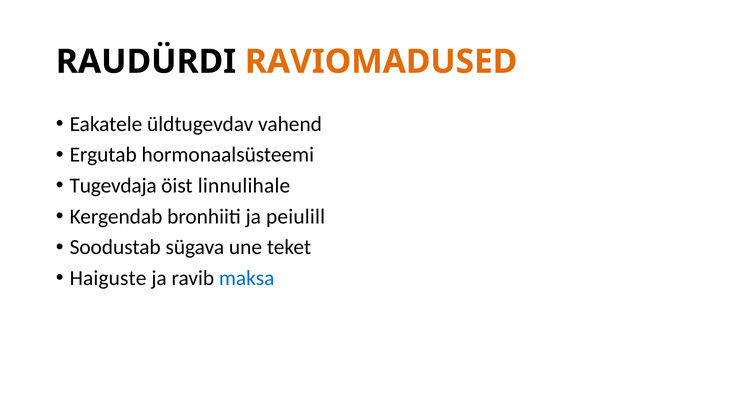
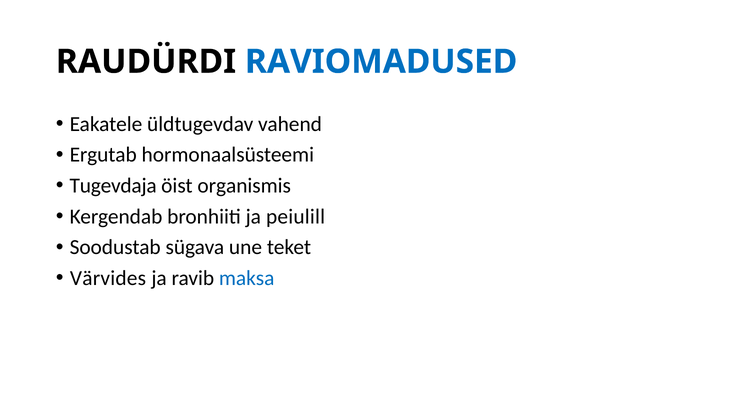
RAVIOMADUSED colour: orange -> blue (381, 62)
linnulihale: linnulihale -> organismis (244, 185)
Haiguste: Haiguste -> Värvides (108, 278)
